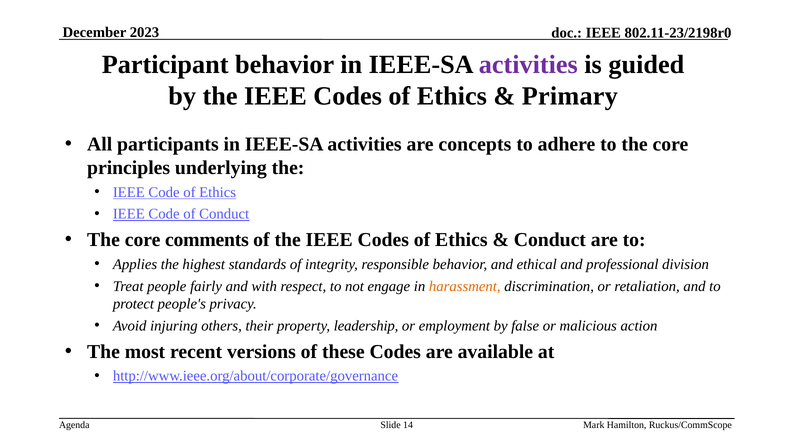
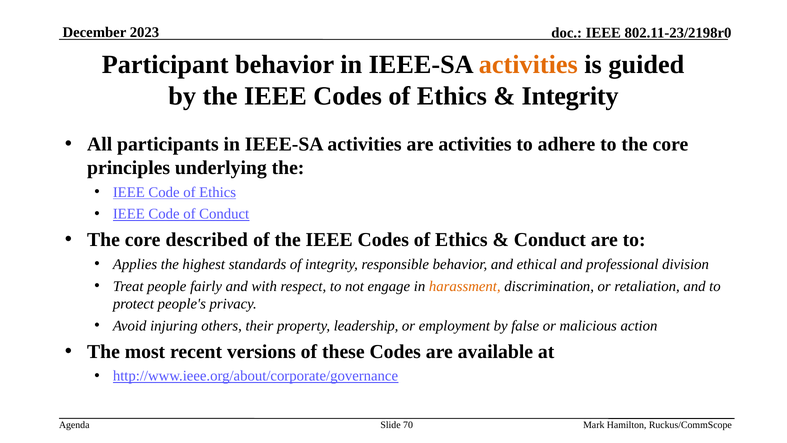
activities colour: purple -> orange (528, 65)
Primary: Primary -> Integrity (570, 96)
are concepts: concepts -> activities (475, 144)
comments: comments -> described (207, 240)
14: 14 -> 70 (408, 425)
